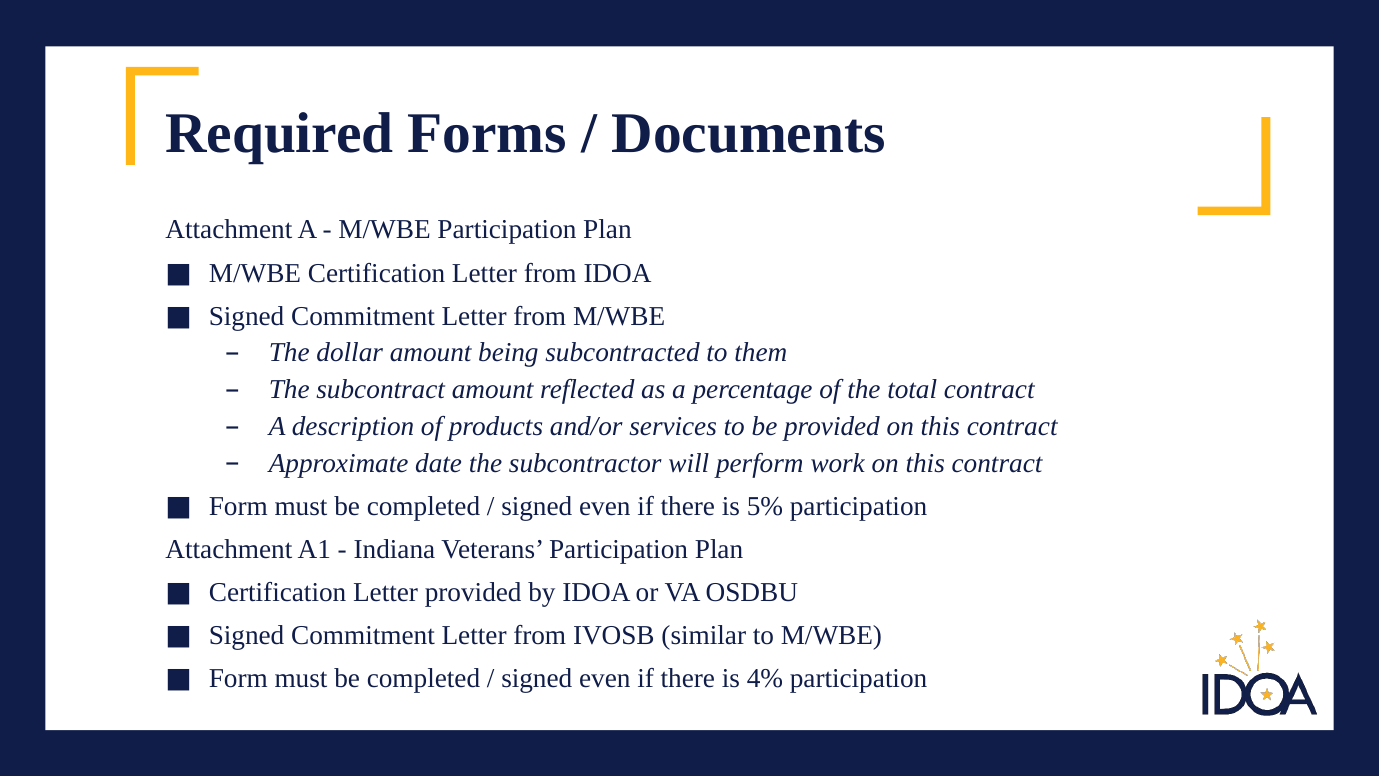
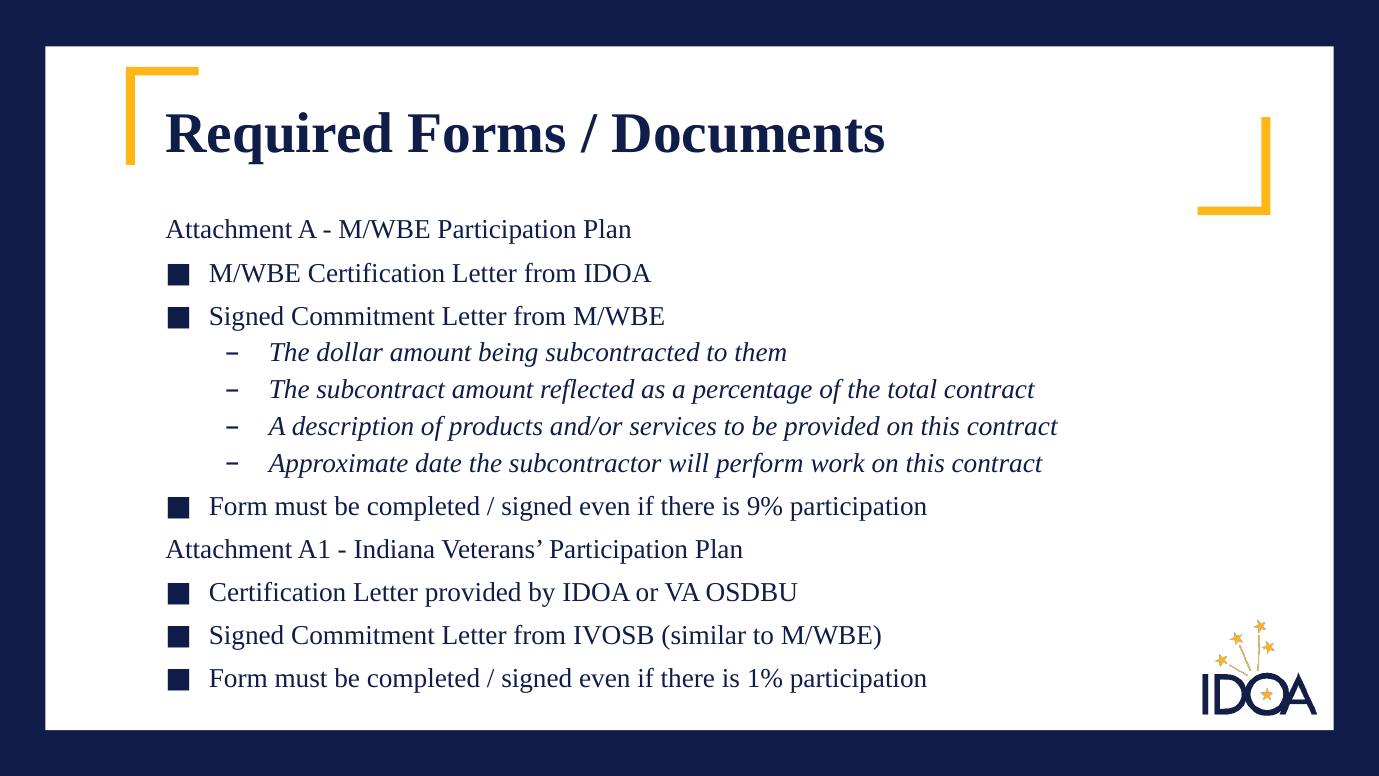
5%: 5% -> 9% (765, 506)
4%: 4% -> 1% (765, 679)
